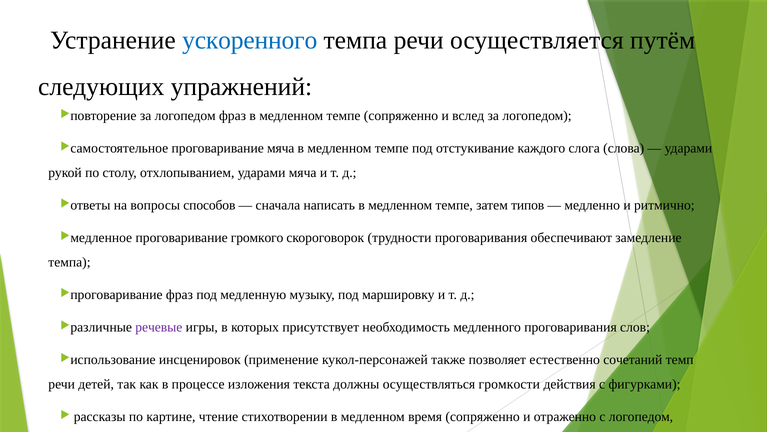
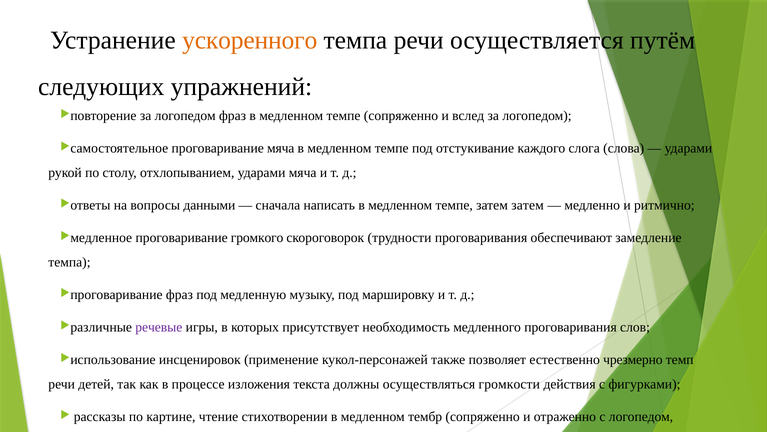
ускоренного colour: blue -> orange (250, 40)
способов: способов -> данными (209, 205)
затем типов: типов -> затем (528, 205)
сочетаний: сочетаний -> чрезмерно (633, 359)
время: время -> тембр (425, 416)
